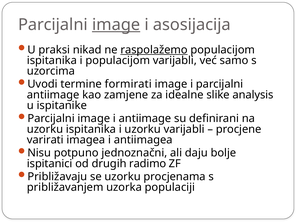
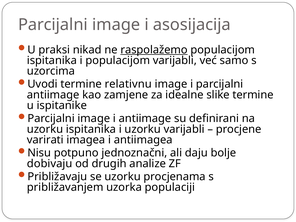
image underline: present -> none (116, 25)
formirati: formirati -> relativnu (128, 84)
slike analysis: analysis -> termine (253, 95)
ispitanici: ispitanici -> dobivaju (50, 164)
radimo: radimo -> analize (148, 164)
